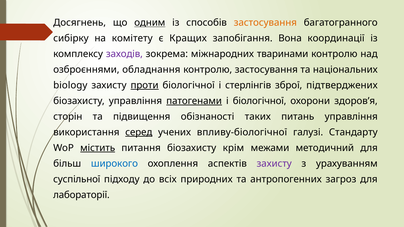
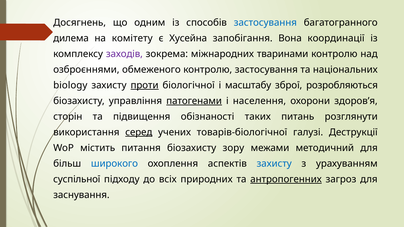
одним underline: present -> none (150, 23)
застосування colour: orange -> blue (265, 23)
сибірку: сибірку -> дилема (71, 38)
Кращих: Кращих -> Хусейна (188, 38)
обладнання: обладнання -> обмеженого (151, 70)
стерлінгів: стерлінгів -> масштабу (248, 85)
підтверджених: підтверджених -> розробляються (342, 85)
і біологічної: біологічної -> населення (259, 101)
питань управління: управління -> розглянути (351, 117)
впливу-біологічної: впливу-біологічної -> товарів-біологічної (242, 132)
Стандарту: Стандарту -> Деструкції (353, 132)
містить underline: present -> none (98, 148)
крім: крім -> зору (233, 148)
захисту colour: purple -> blue (274, 164)
антропогенних underline: none -> present (286, 179)
лабораторії: лабораторії -> заснування (81, 195)
